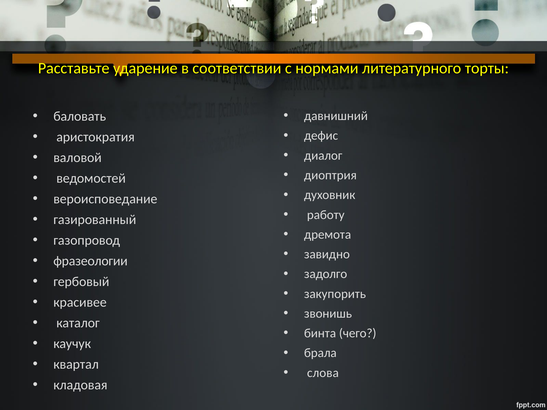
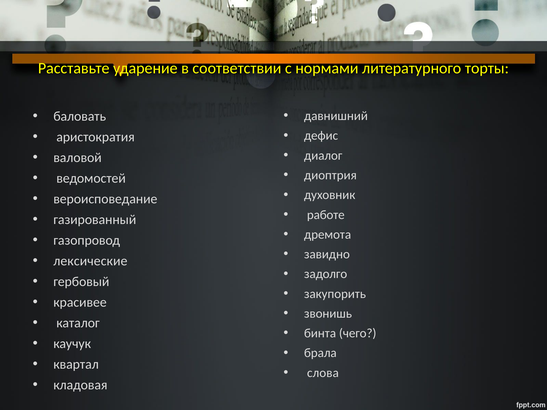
работу: работу -> работе (326, 215)
фразеологии: фразеологии -> лексические (90, 261)
